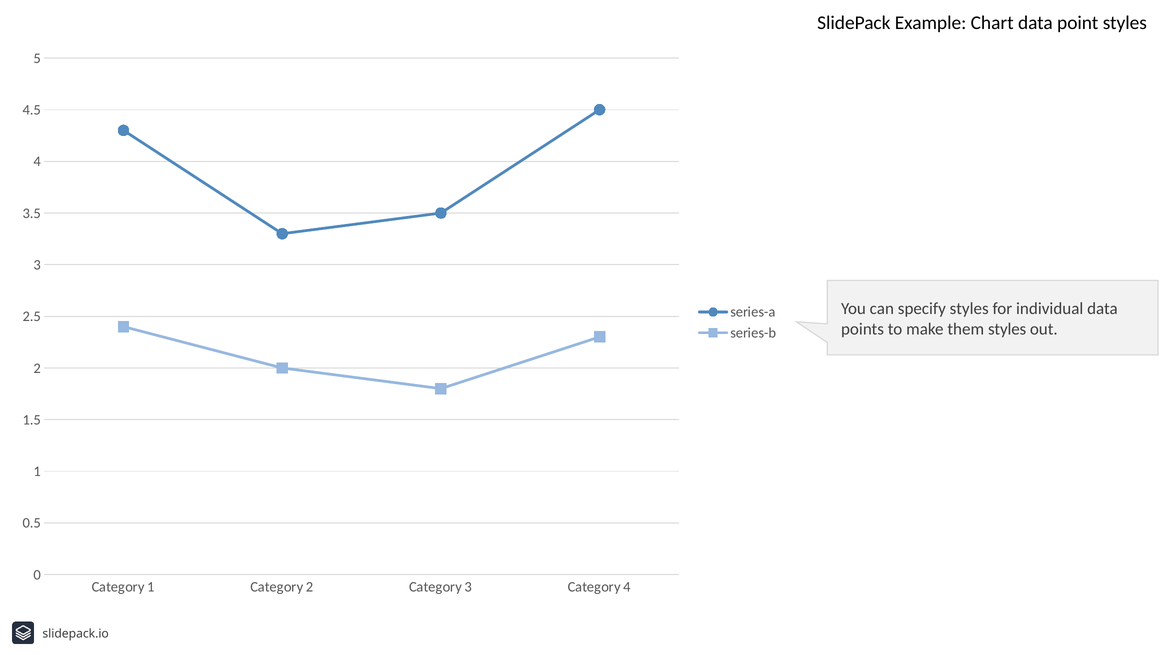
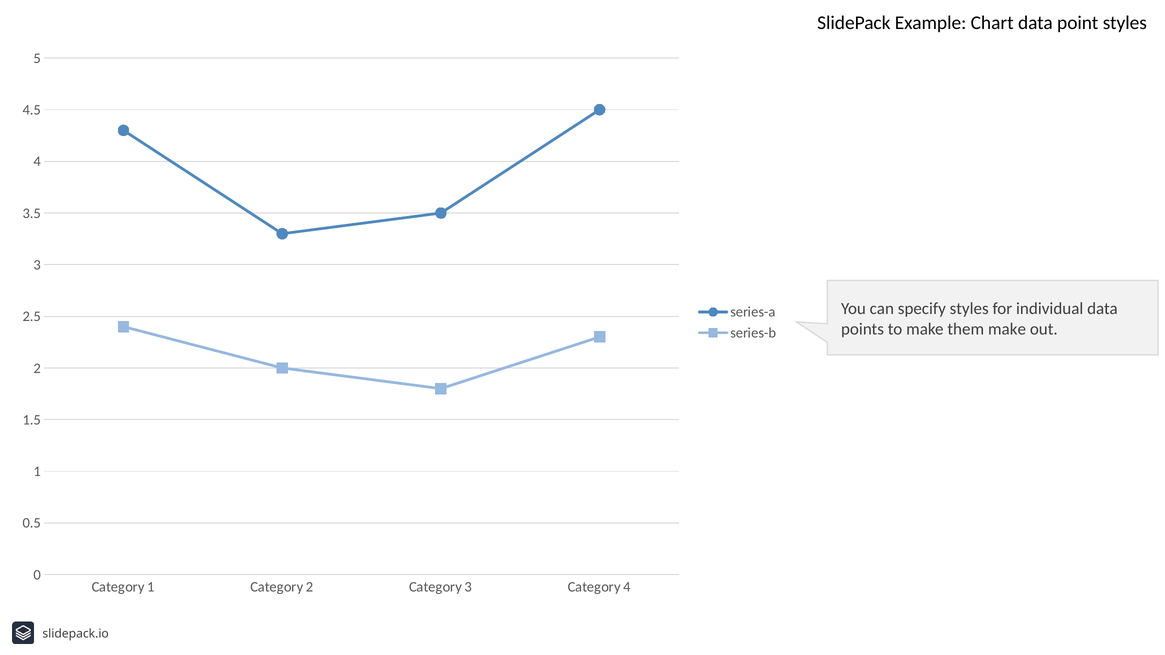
them styles: styles -> make (1007, 329)
